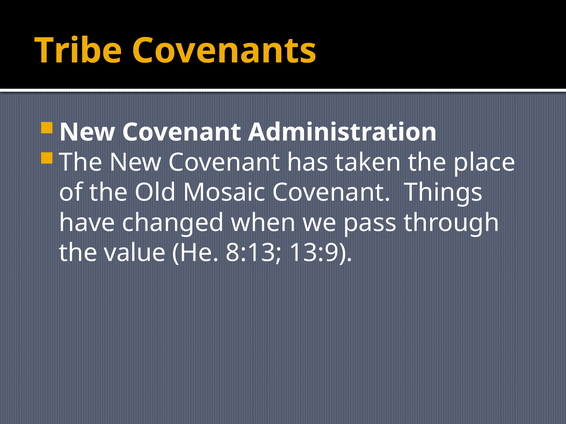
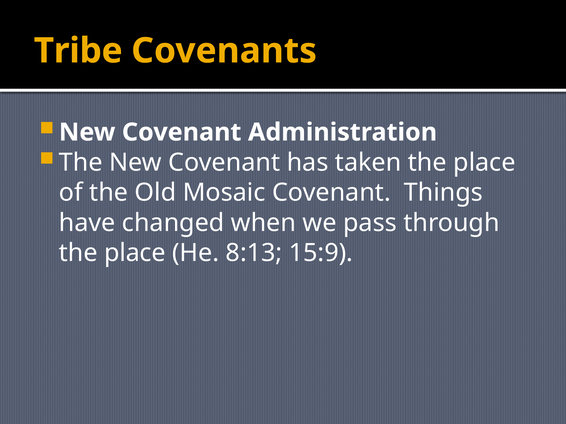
value: value -> place (135, 253)
13:9: 13:9 -> 15:9 (321, 253)
